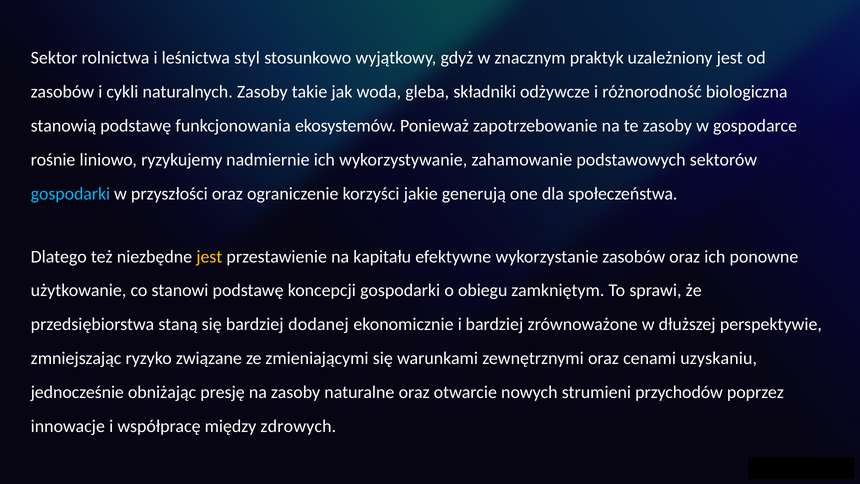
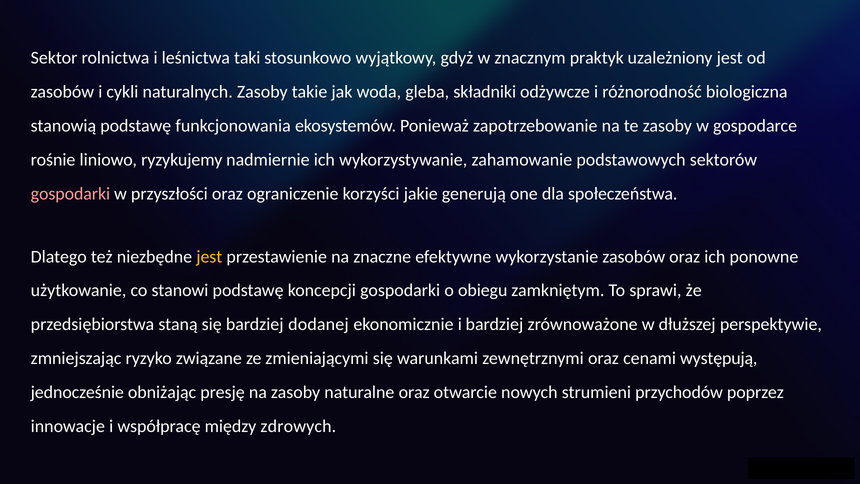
styl: styl -> taki (247, 58)
gospodarki colour: light blue -> pink (70, 194)
kapitału: kapitału -> znaczne (382, 256)
uzyskaniu: uzyskaniu -> występują (719, 358)
